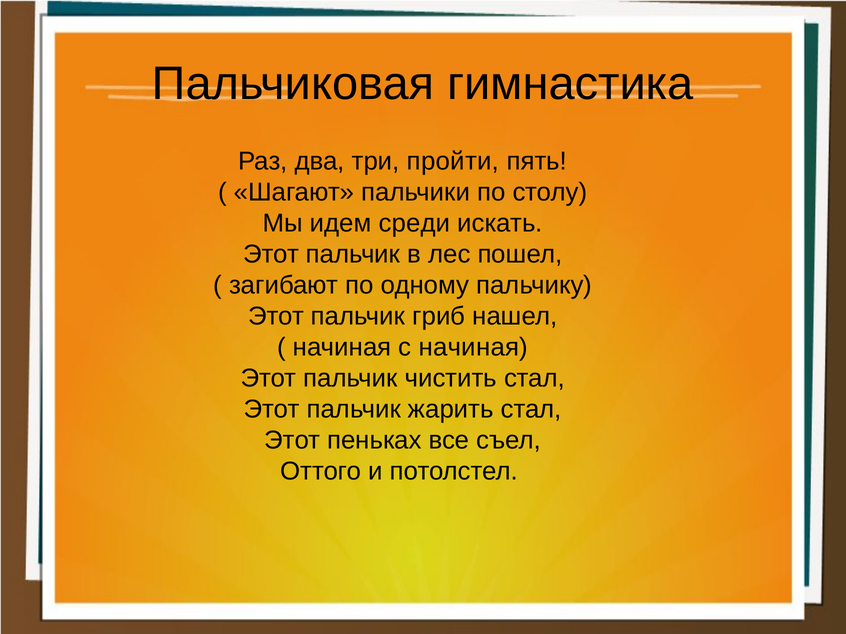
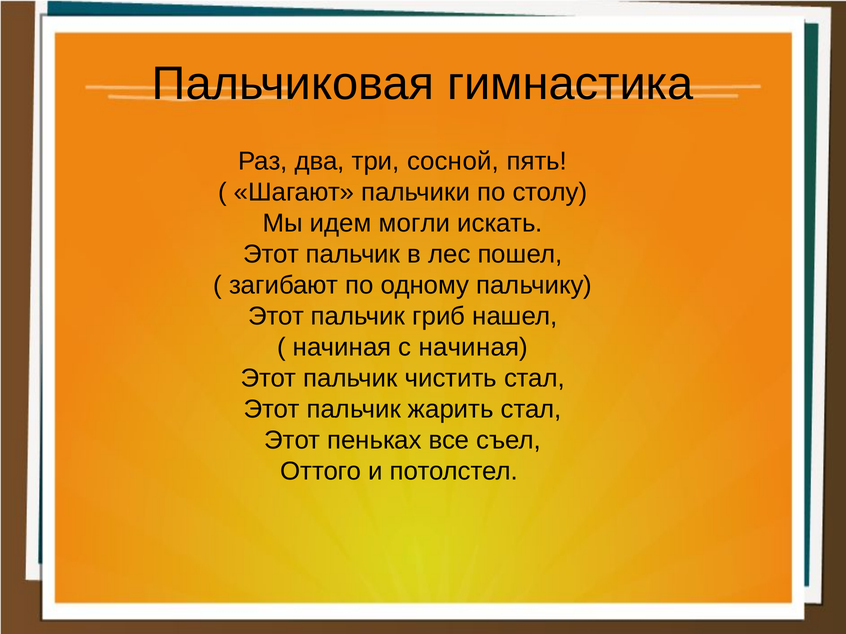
пройти: пройти -> сосной (453, 161)
среди: среди -> могли (414, 223)
